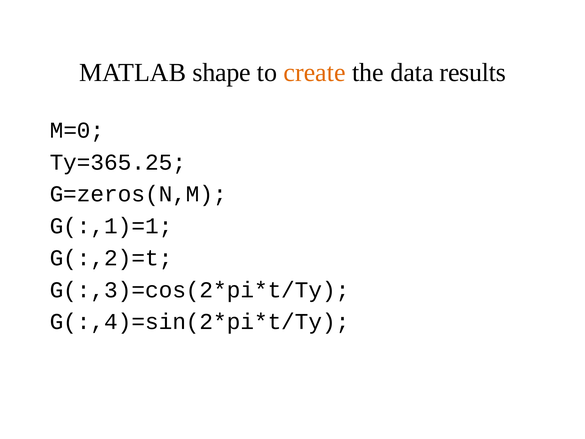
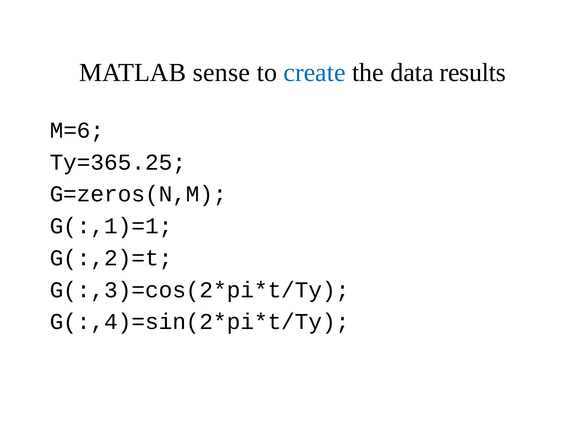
shape: shape -> sense (221, 72)
create colour: orange -> blue (315, 72)
M=0: M=0 -> M=6 (77, 130)
